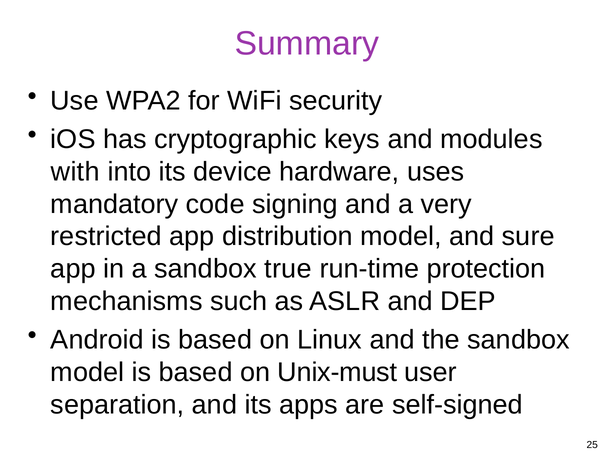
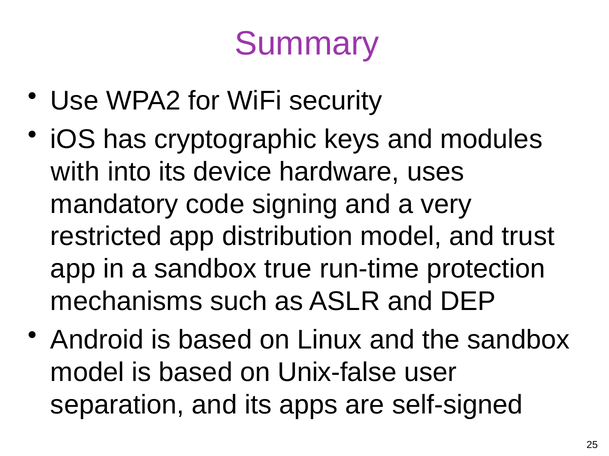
sure: sure -> trust (528, 237)
Unix-must: Unix-must -> Unix-false (337, 373)
